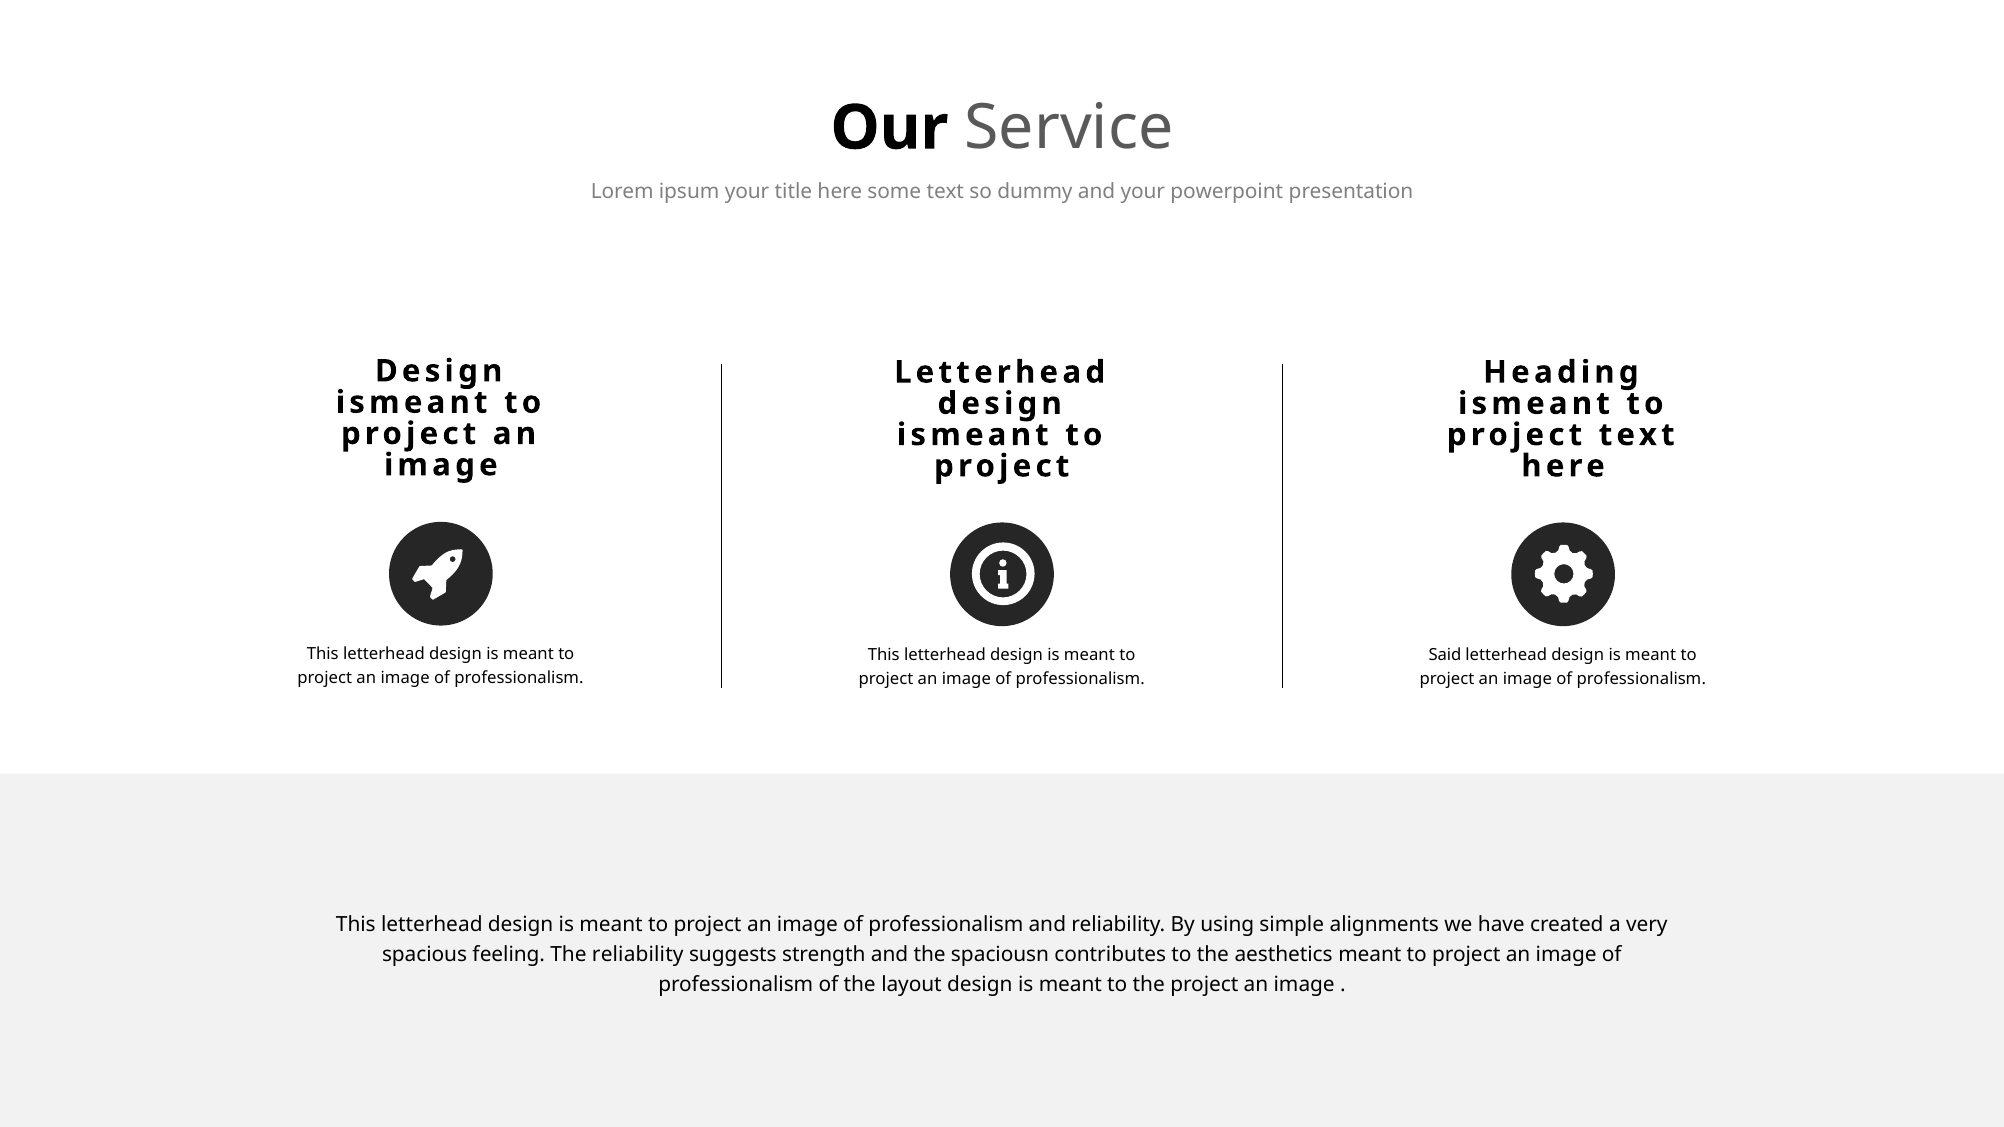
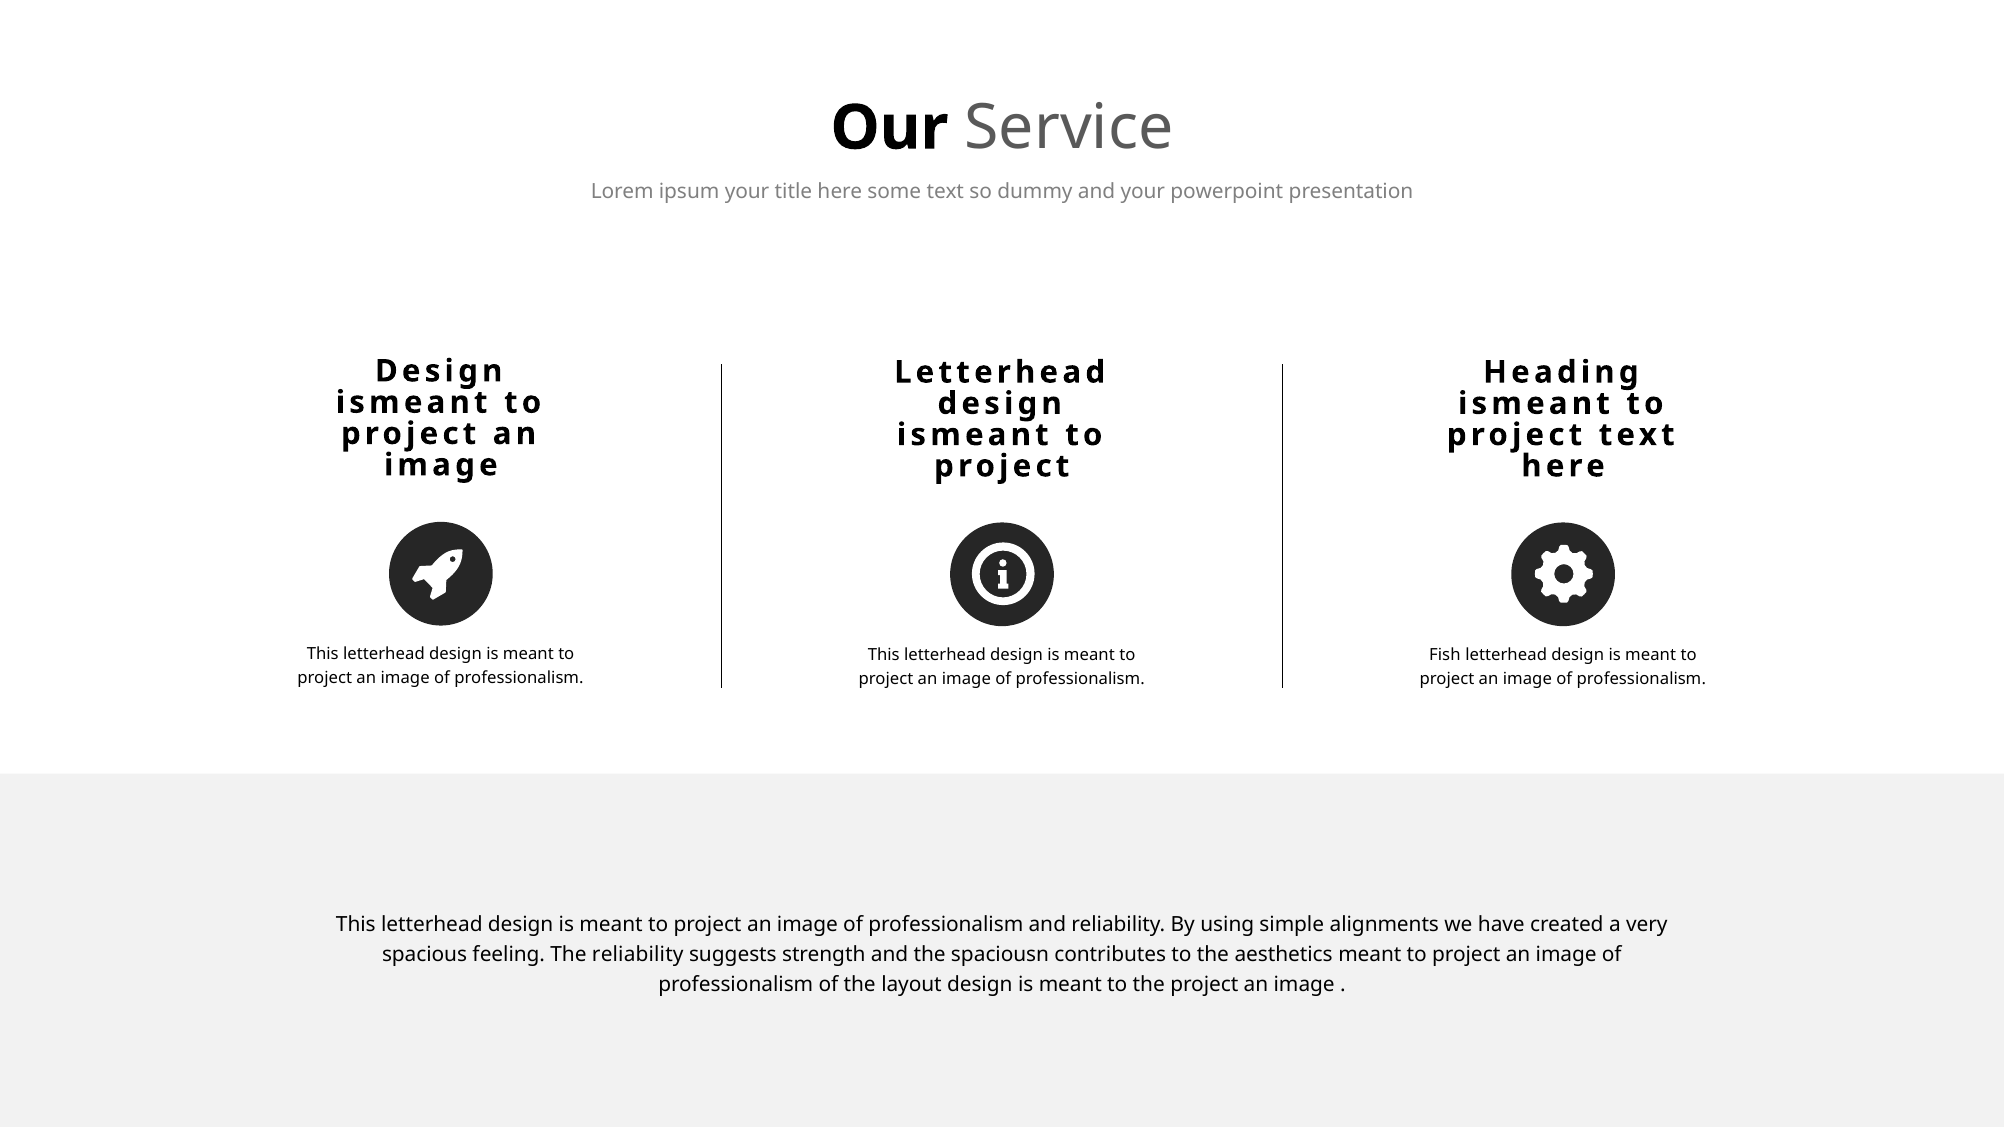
Said: Said -> Fish (1445, 655)
